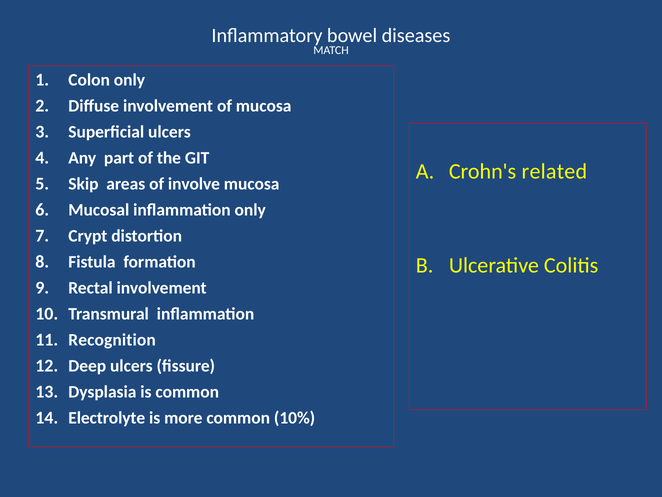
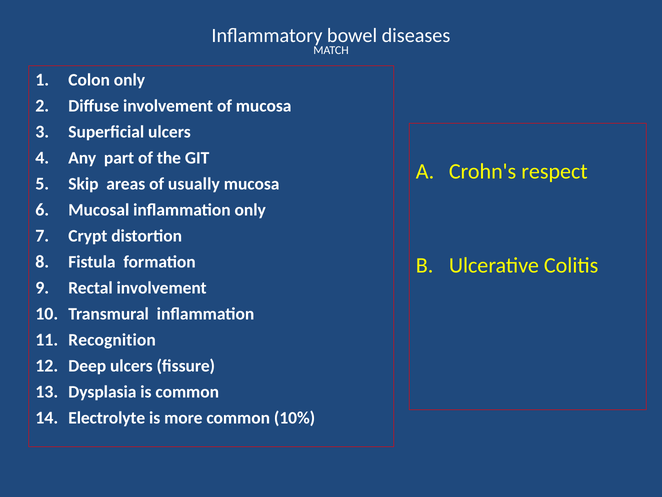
related: related -> respect (554, 171)
involve: involve -> usually (194, 184)
